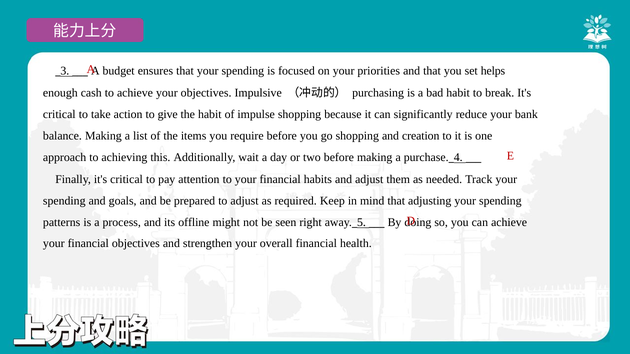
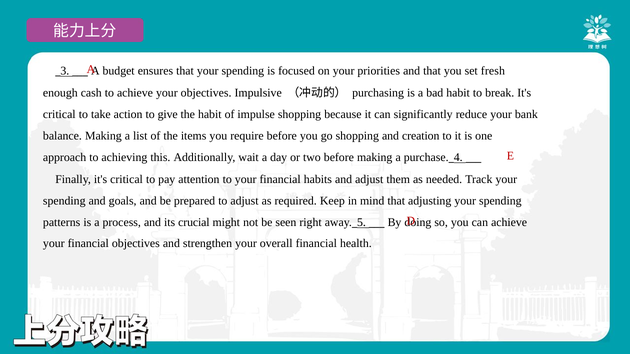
helps: helps -> fresh (493, 71)
offline: offline -> crucial (194, 223)
